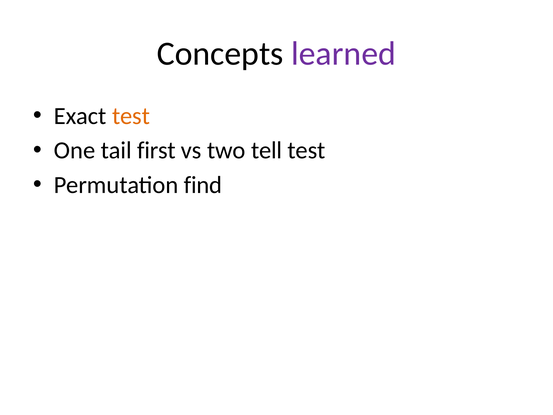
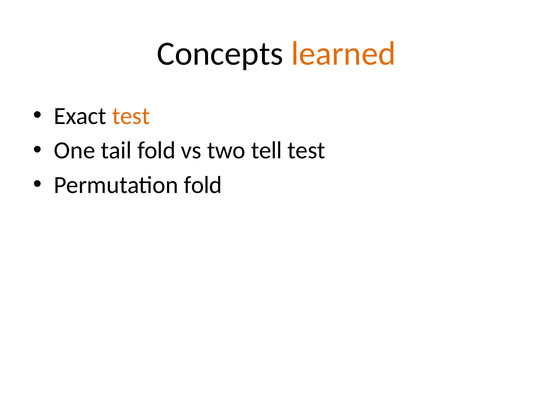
learned colour: purple -> orange (344, 54)
tail first: first -> fold (156, 150)
Permutation find: find -> fold (203, 185)
